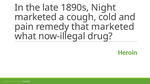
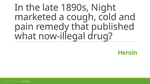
that marketed: marketed -> published (113, 27)
